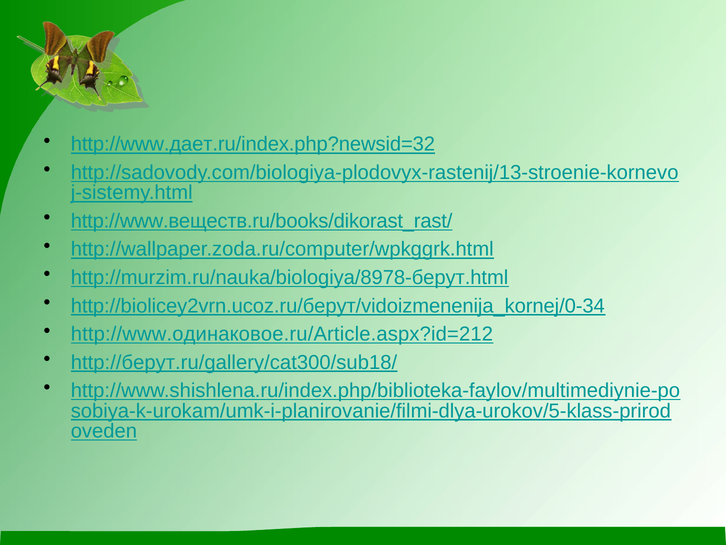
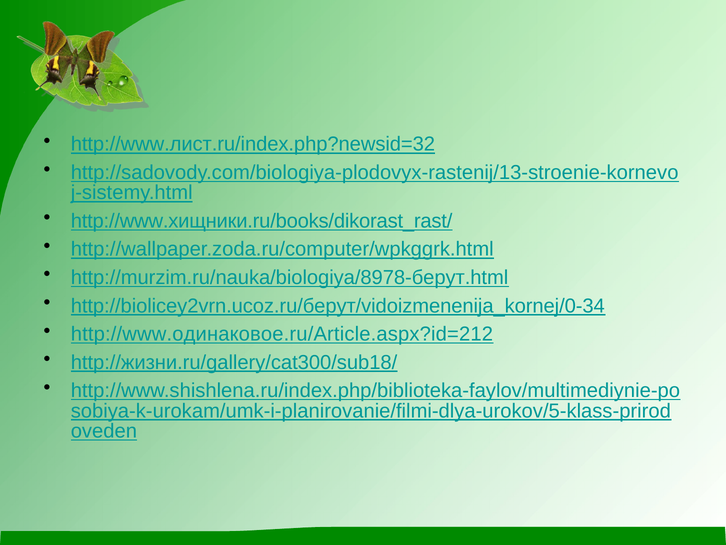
http://www.дает.ru/index.php?newsid=32: http://www.дает.ru/index.php?newsid=32 -> http://www.лист.ru/index.php?newsid=32 (253, 144)
http://www.веществ.ru/books/dikorast_rast/: http://www.веществ.ru/books/dikorast_rast/ -> http://www.хищники.ru/books/dikorast_rast/ (262, 221)
http://берут.ru/gallery/cat300/sub18/: http://берут.ru/gallery/cat300/sub18/ -> http://жизни.ru/gallery/cat300/sub18/ (234, 362)
